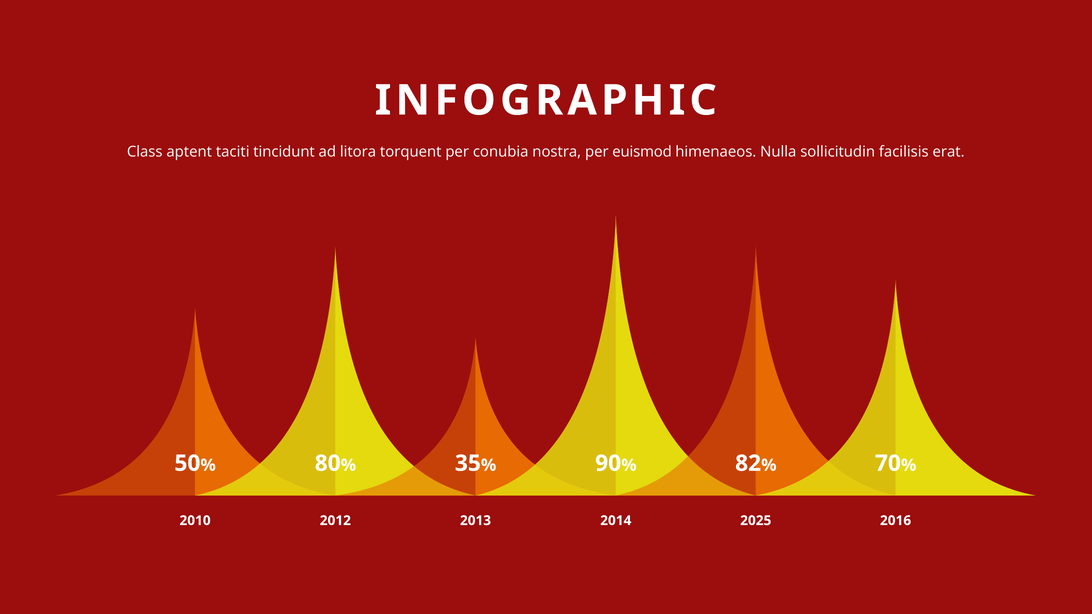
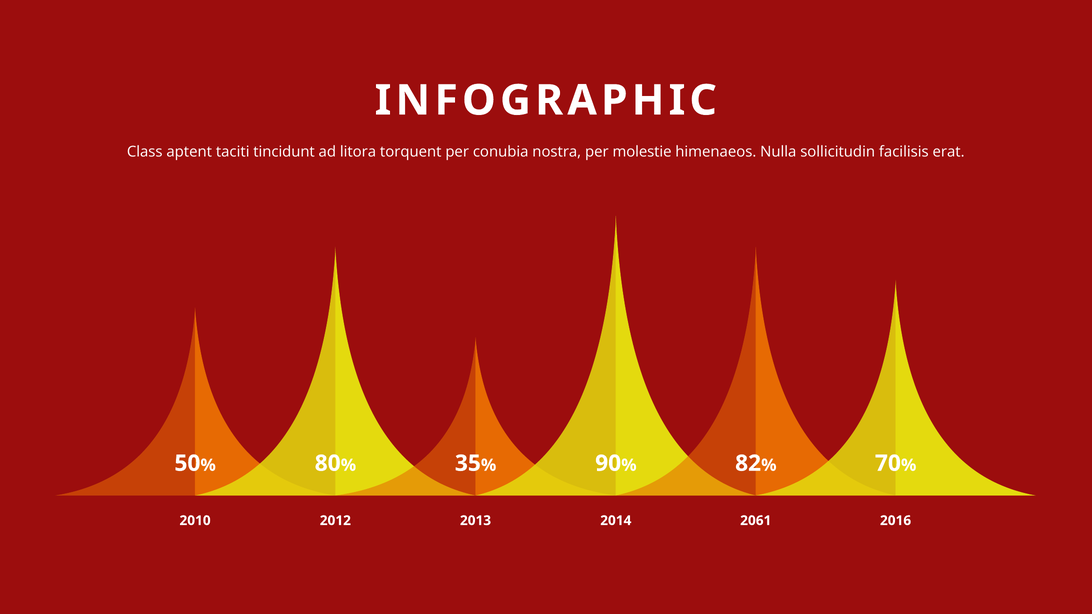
euismod: euismod -> molestie (642, 152)
2025: 2025 -> 2061 (756, 521)
